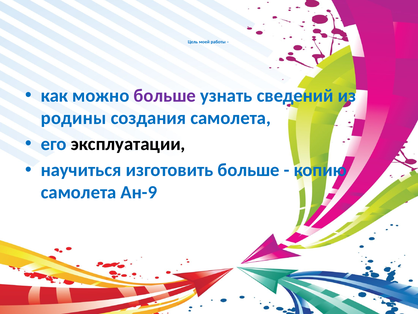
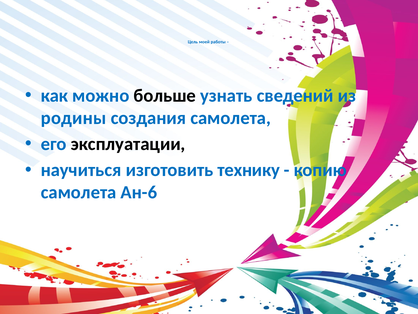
больше colour: purple -> black (165, 96)
изготовить больше: больше -> технику (249, 170)
Ан-9: Ан-9 -> Ан-6 (139, 192)
